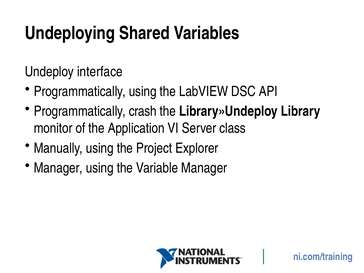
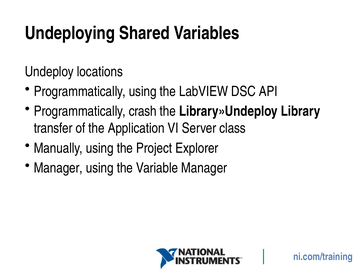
interface: interface -> locations (100, 72)
monitor: monitor -> transfer (53, 128)
